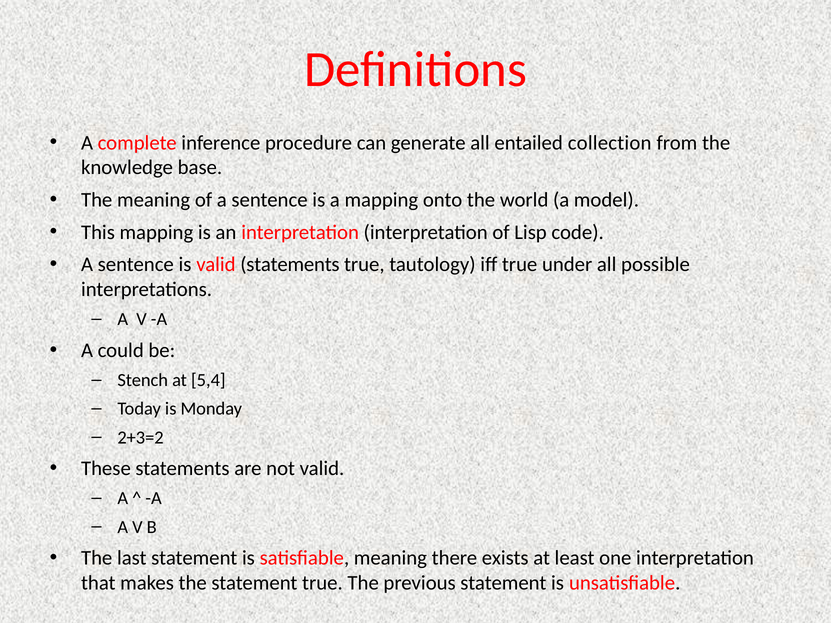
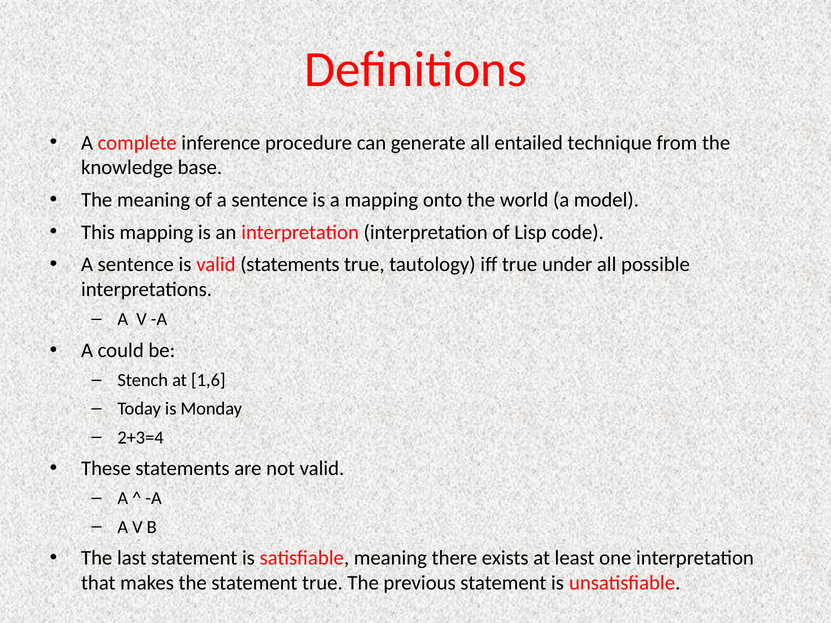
collection: collection -> technique (610, 143)
5,4: 5,4 -> 1,6 (208, 380)
2+3=2: 2+3=2 -> 2+3=4 (141, 438)
